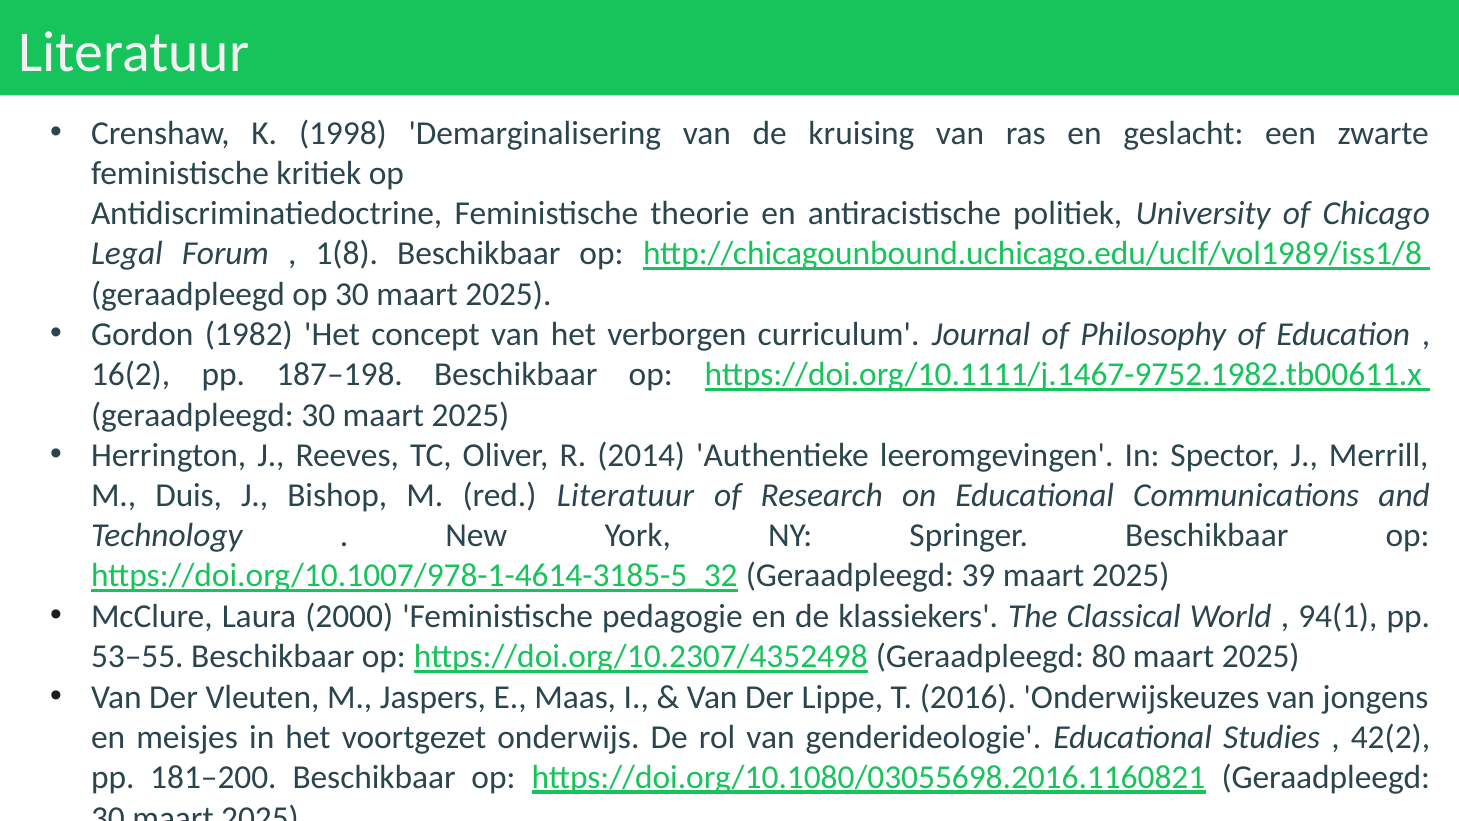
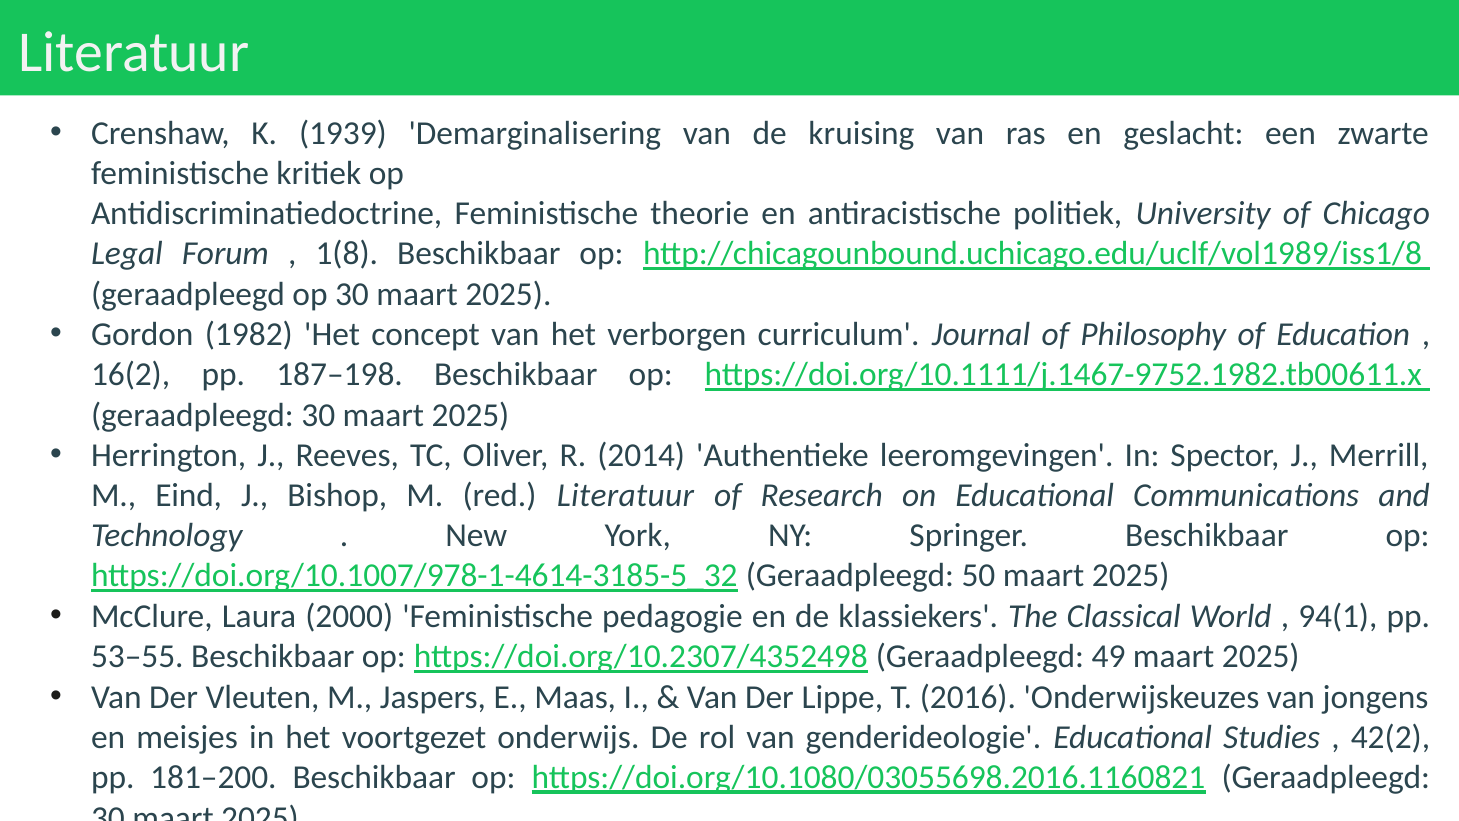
1998: 1998 -> 1939 (343, 133)
Duis: Duis -> Eind (189, 495)
39: 39 -> 50 (978, 576)
80: 80 -> 49 (1109, 656)
